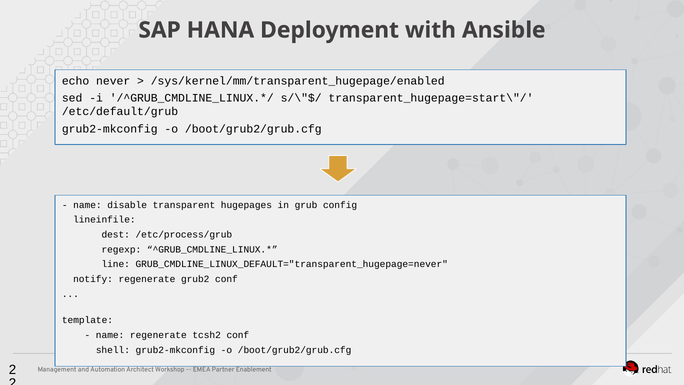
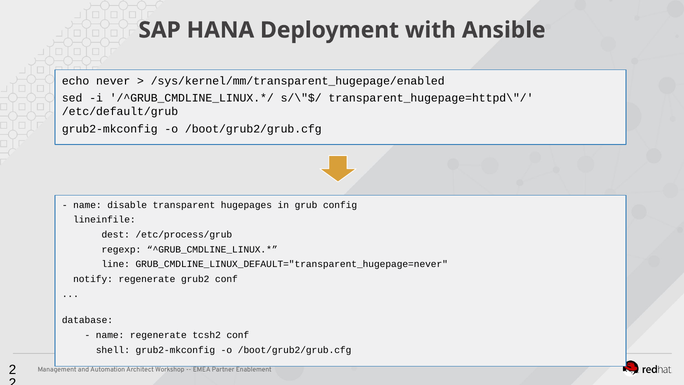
transparent_hugepage=start\"/: transparent_hugepage=start\"/ -> transparent_hugepage=httpd\"/ (431, 98)
template: template -> database (87, 320)
